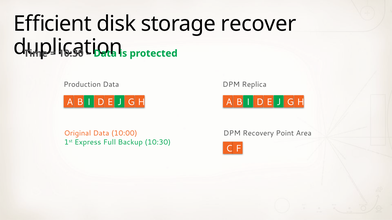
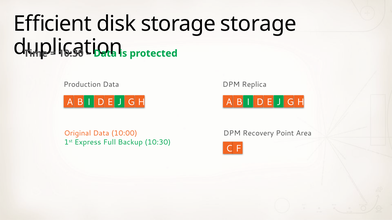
storage recover: recover -> storage (258, 24)
